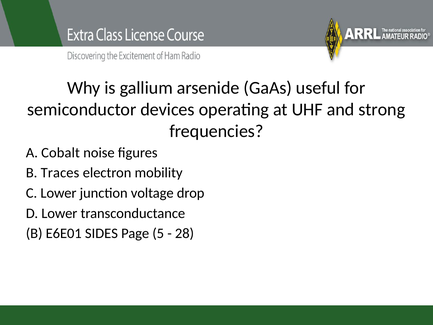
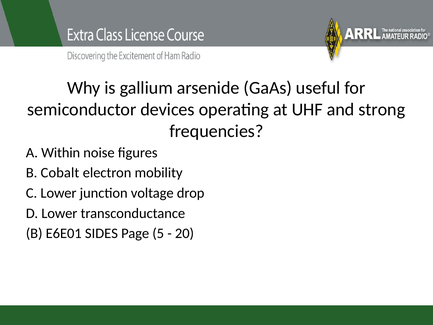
Cobalt: Cobalt -> Within (61, 153)
Traces: Traces -> Cobalt (60, 173)
28: 28 -> 20 (184, 233)
